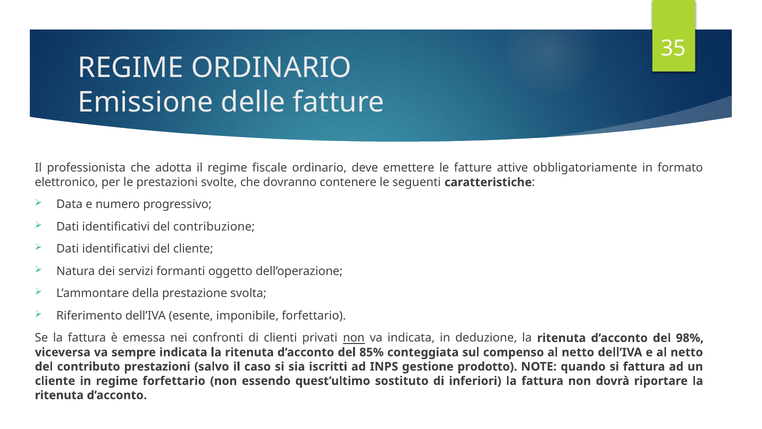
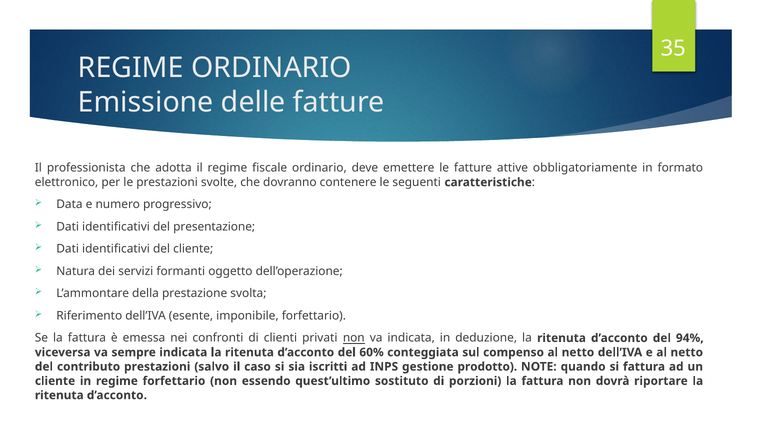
contribuzione: contribuzione -> presentazione (214, 227)
98%: 98% -> 94% (690, 338)
85%: 85% -> 60% (372, 352)
inferiori: inferiori -> porzioni (475, 381)
